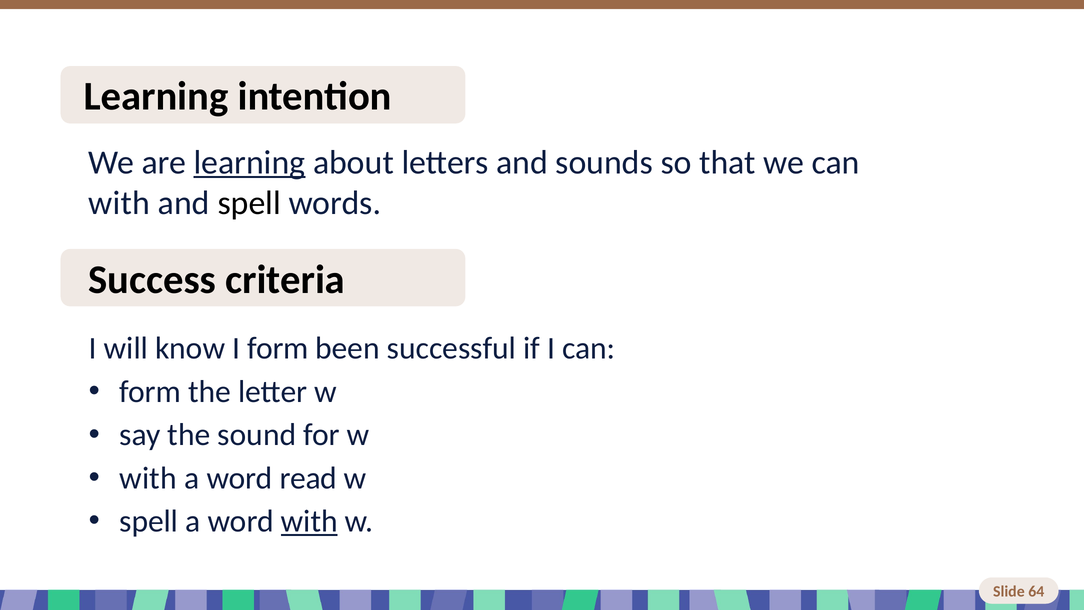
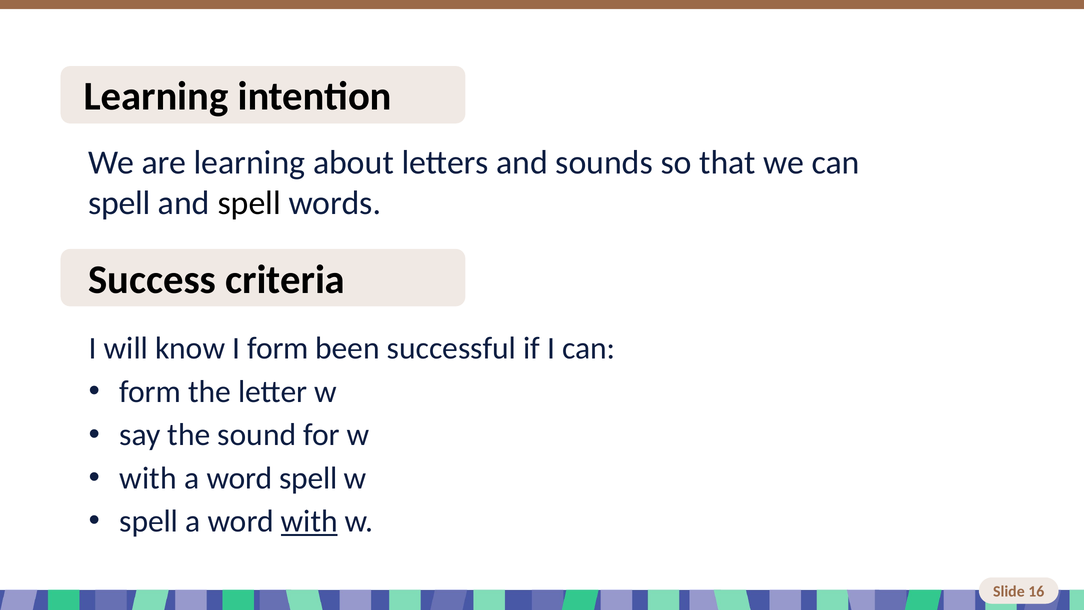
learning underline: present -> none (249, 162)
with: with -> spell (119, 203)
word read: read -> spell (308, 478)
64: 64 -> 16 (1036, 591)
